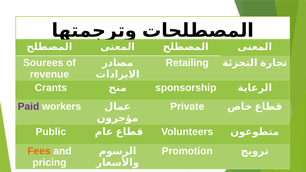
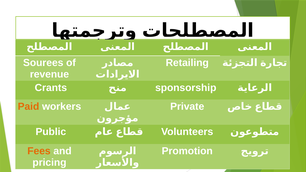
Paid colour: purple -> orange (28, 107)
